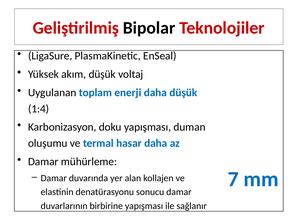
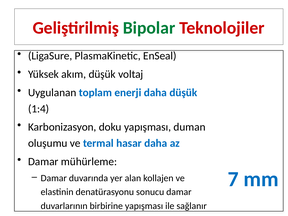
Bipolar colour: black -> green (149, 28)
